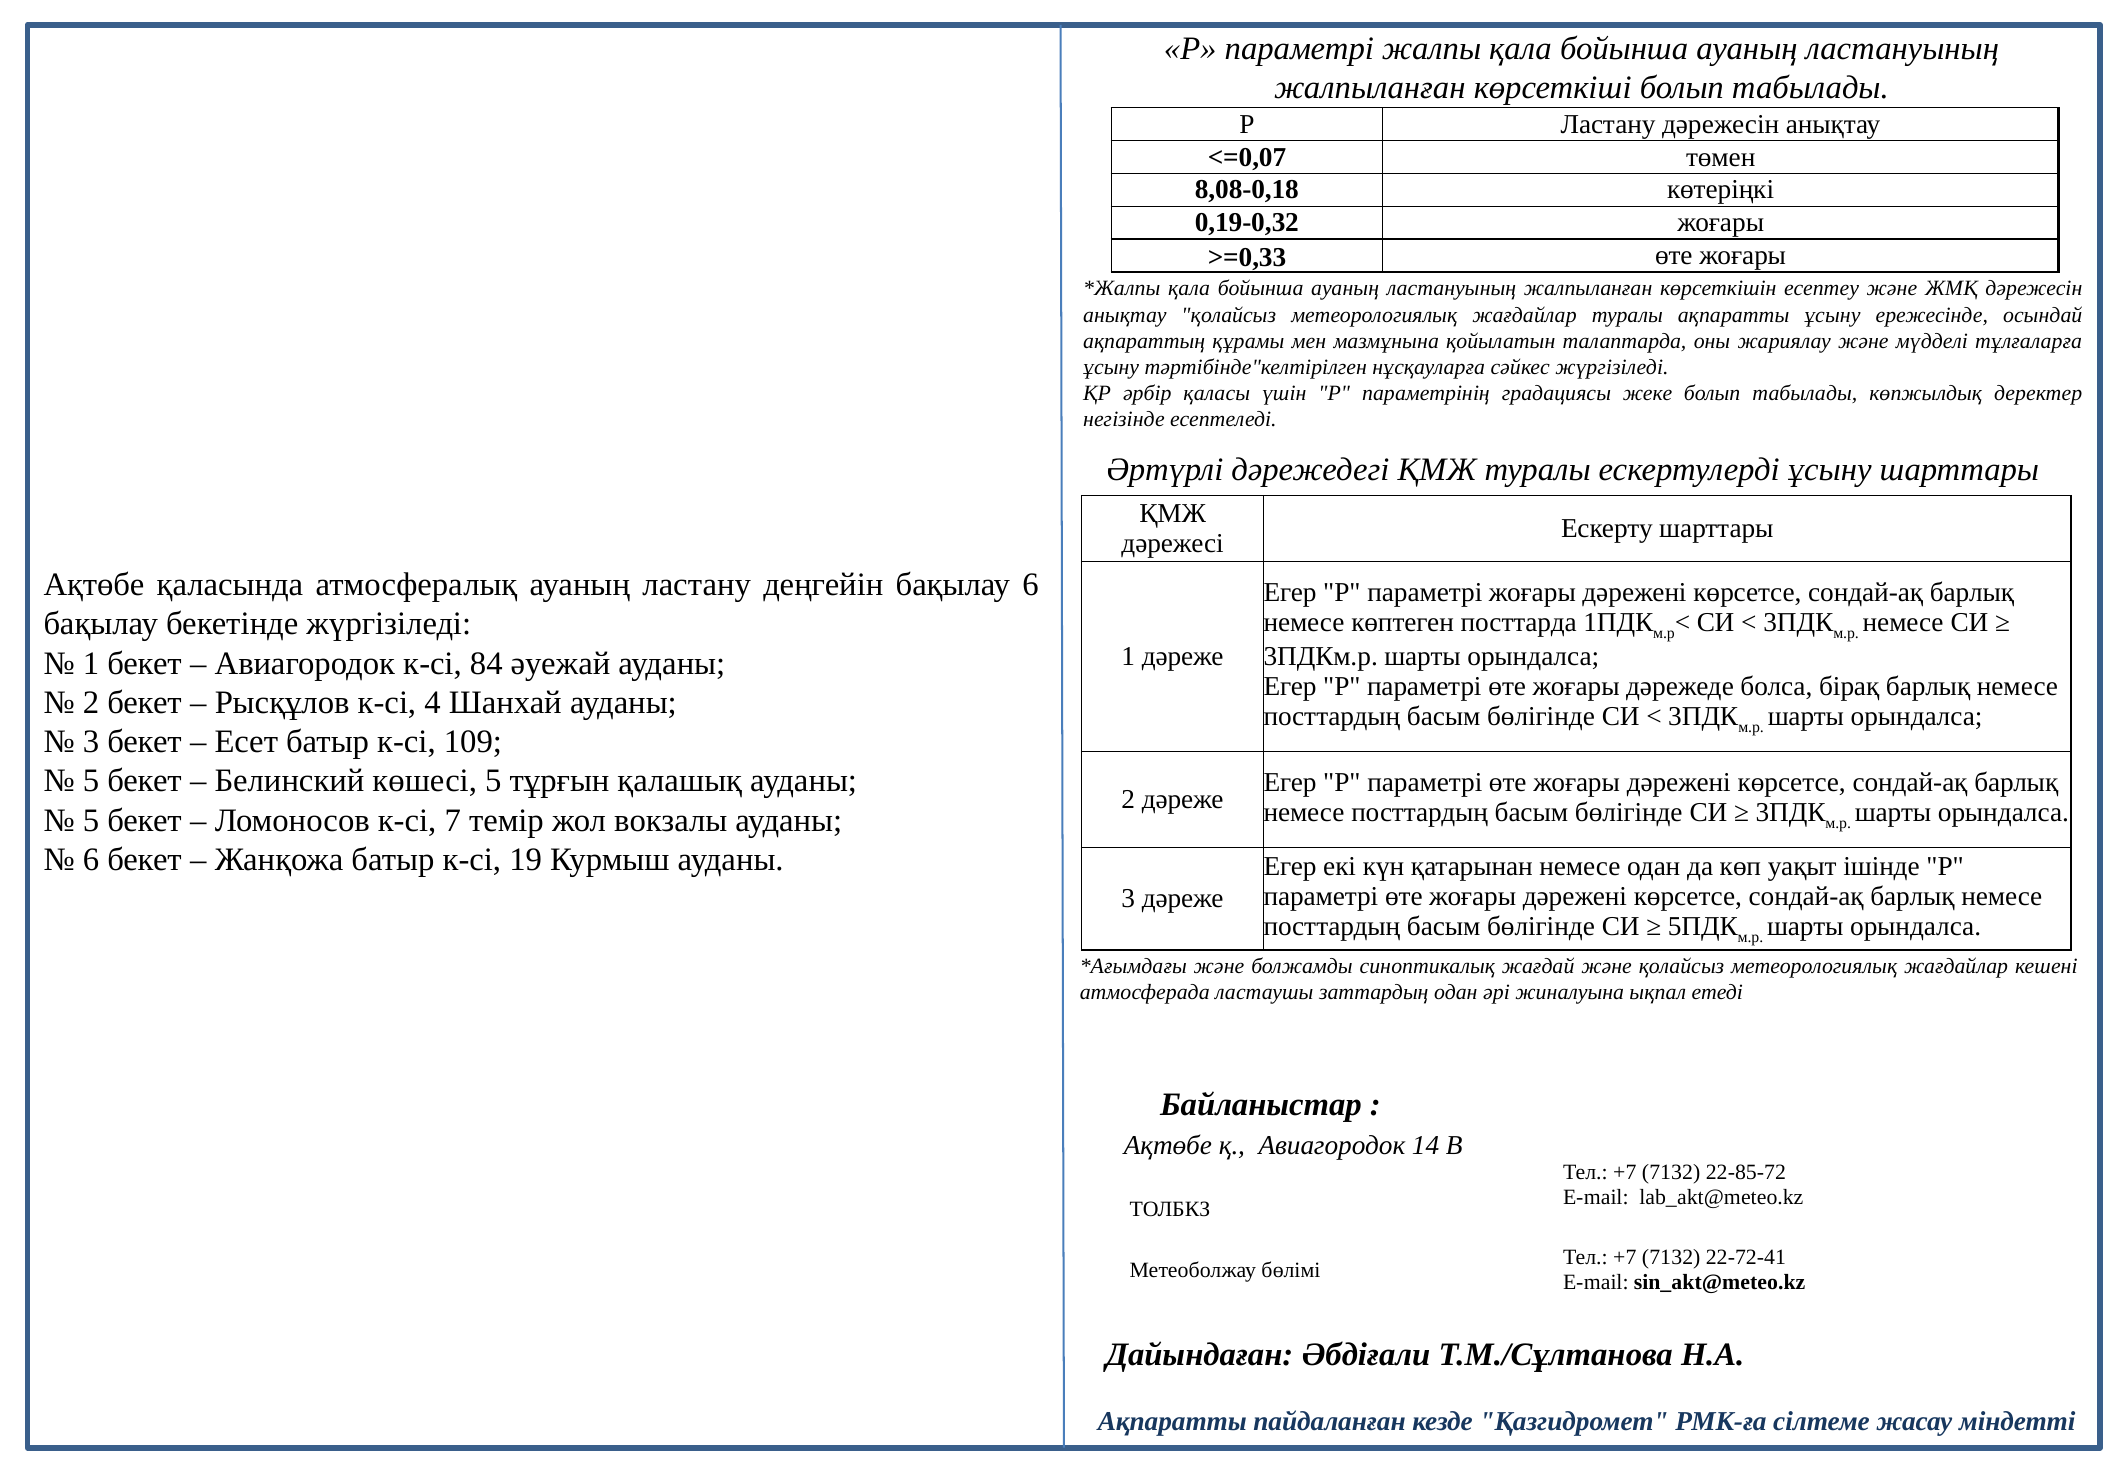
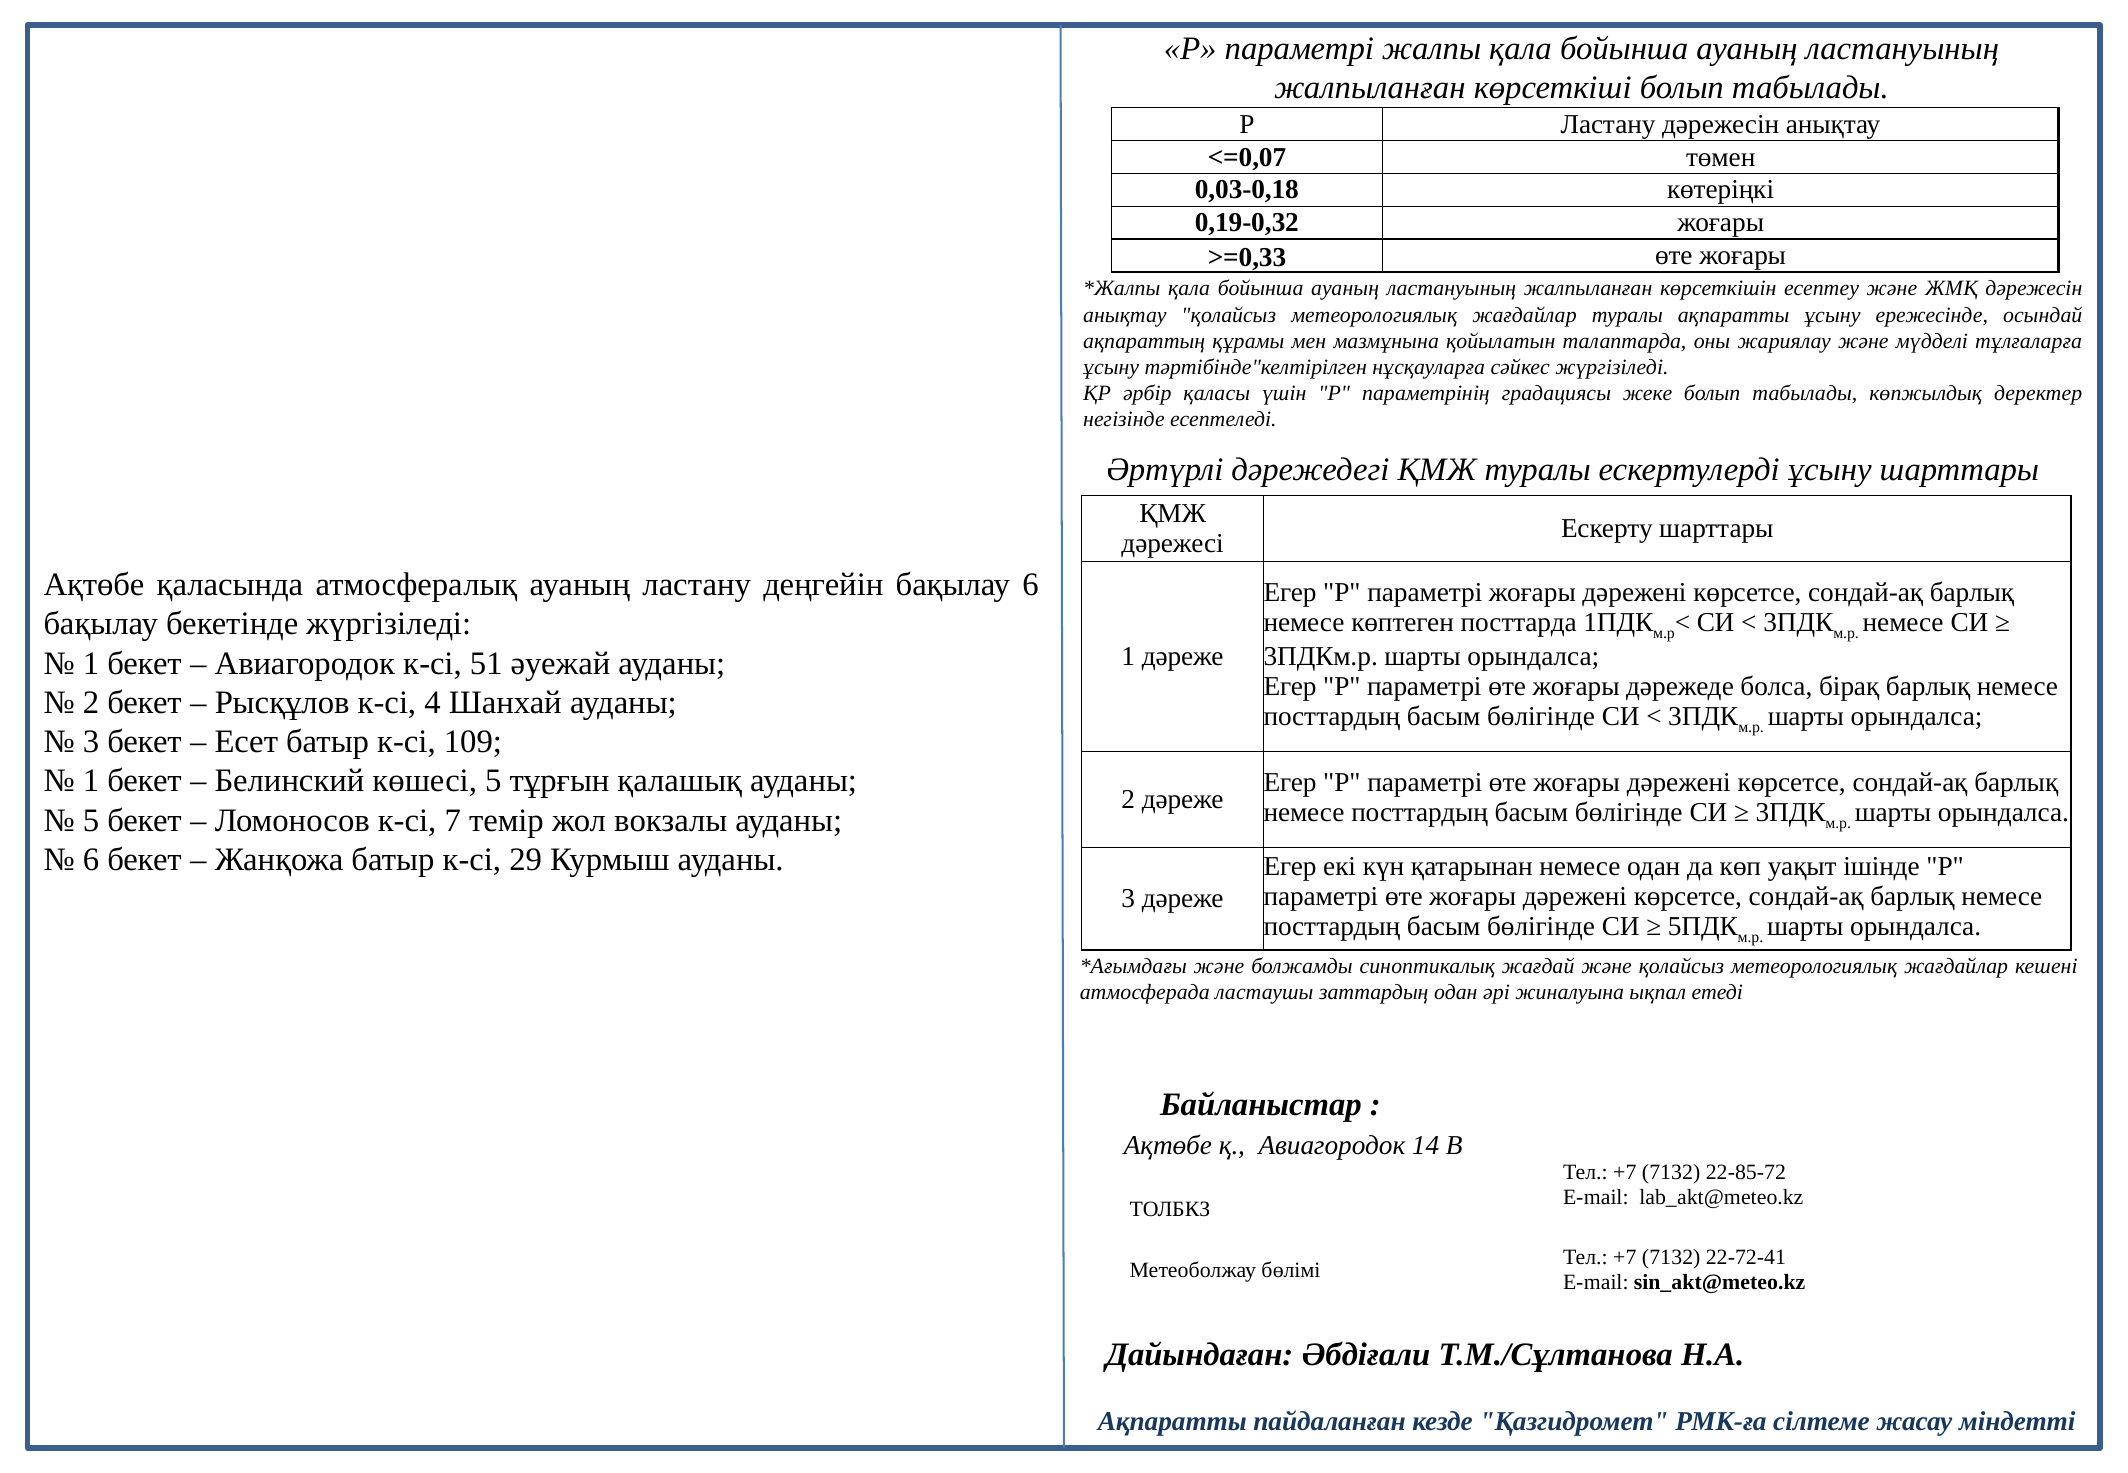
8,08-0,18: 8,08-0,18 -> 0,03-0,18 (1247, 190)
84: 84 -> 51 (486, 663)
5: 5 -> 1 (91, 781)
19: 19 -> 29 (526, 860)
